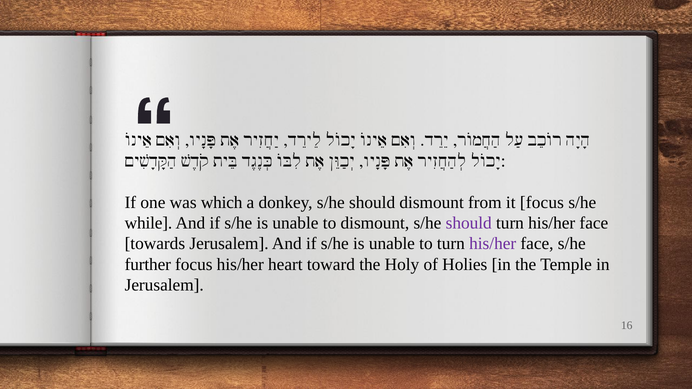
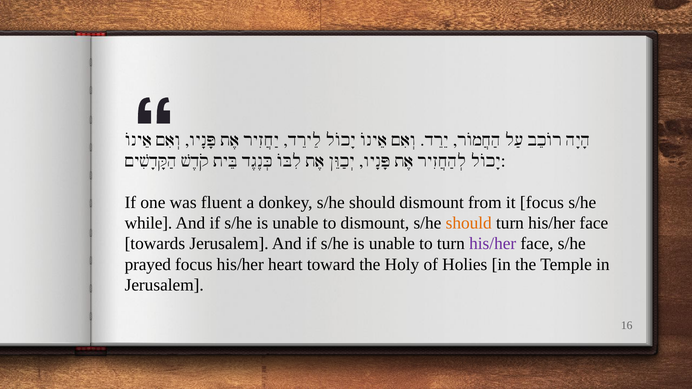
which: which -> fluent (221, 202)
should colour: purple -> orange (469, 223)
further: further -> prayed (148, 265)
